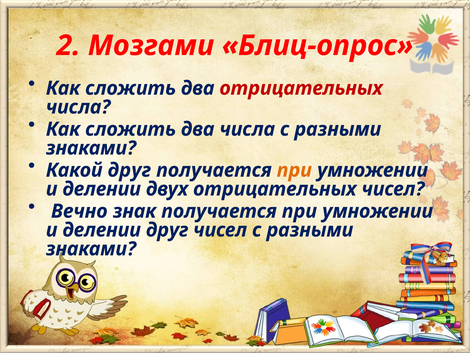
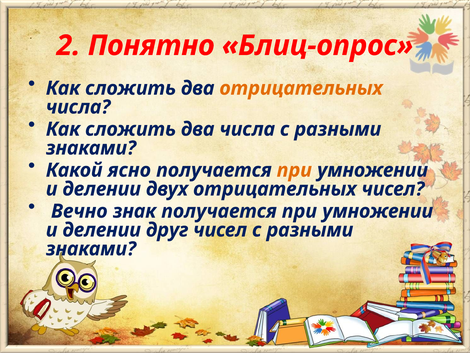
Мозгами: Мозгами -> Понятно (151, 45)
отрицательных colour: red -> orange (301, 88)
Какой друг: друг -> ясно (129, 170)
